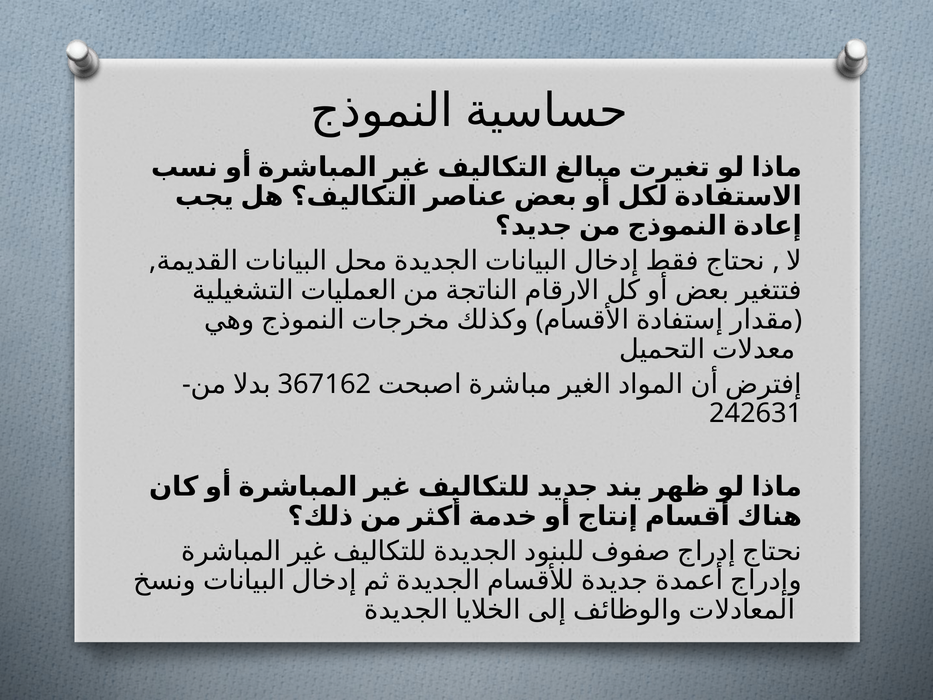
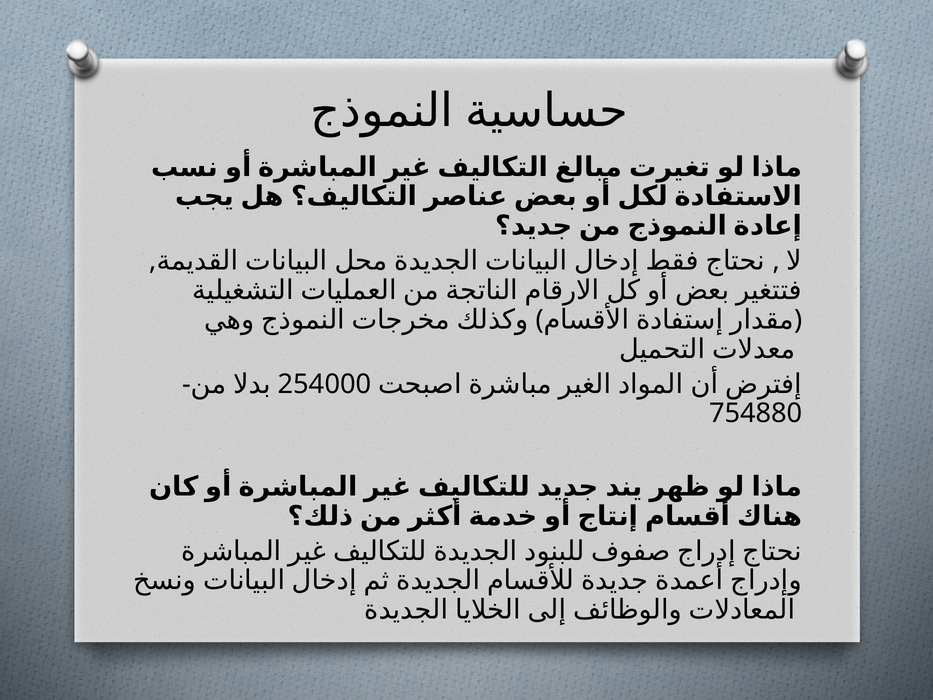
367162: 367162 -> 254000 (325, 384)
242631: 242631 -> 754880 (756, 413)
